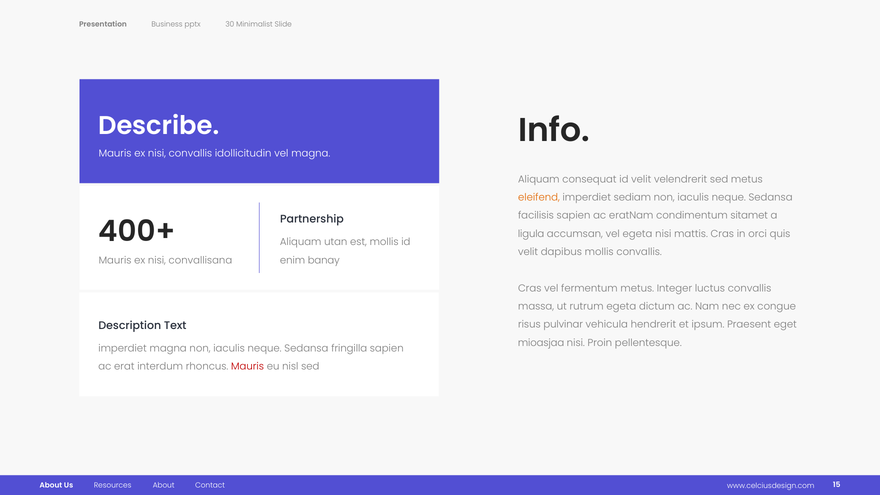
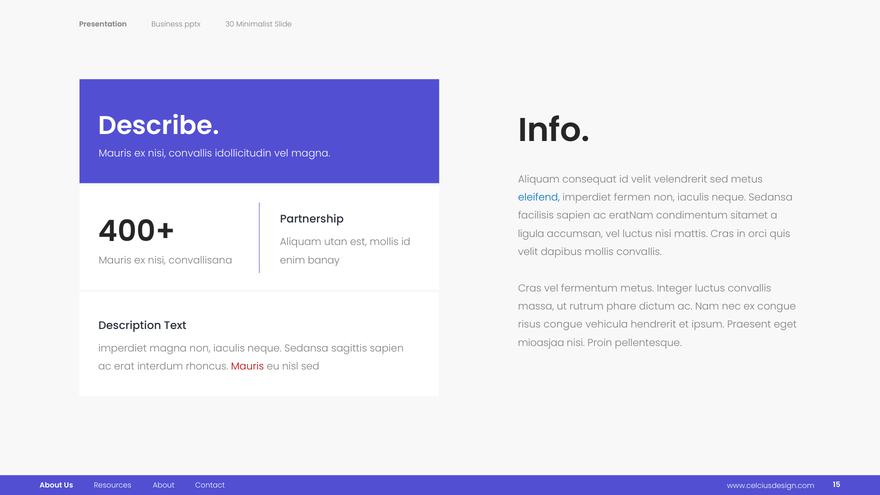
eleifend colour: orange -> blue (539, 197)
sediam: sediam -> fermen (632, 197)
vel egeta: egeta -> luctus (637, 234)
rutrum egeta: egeta -> phare (621, 306)
risus pulvinar: pulvinar -> congue (563, 325)
fringilla: fringilla -> sagittis (349, 348)
